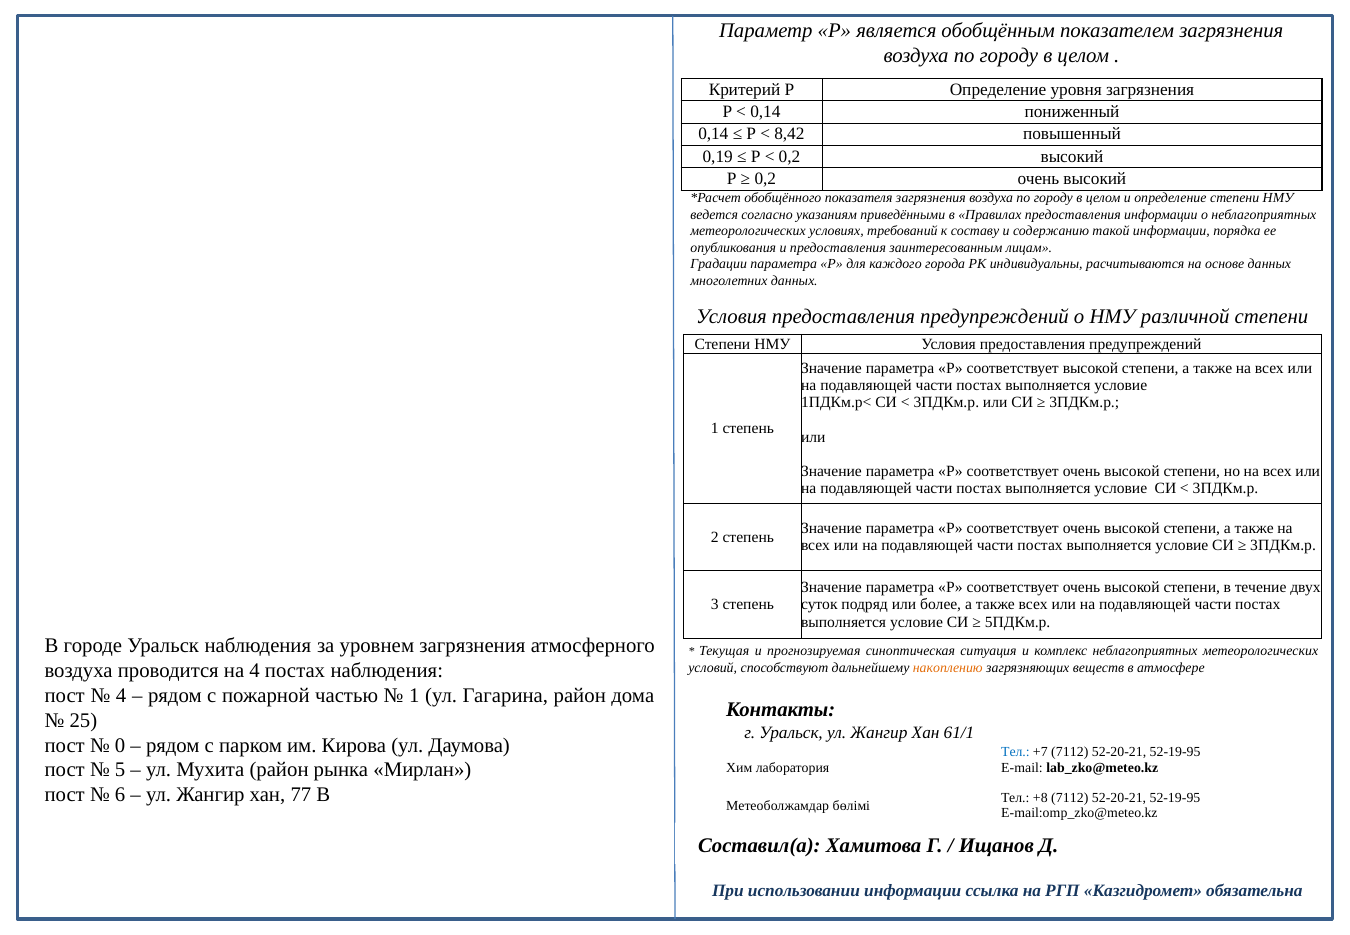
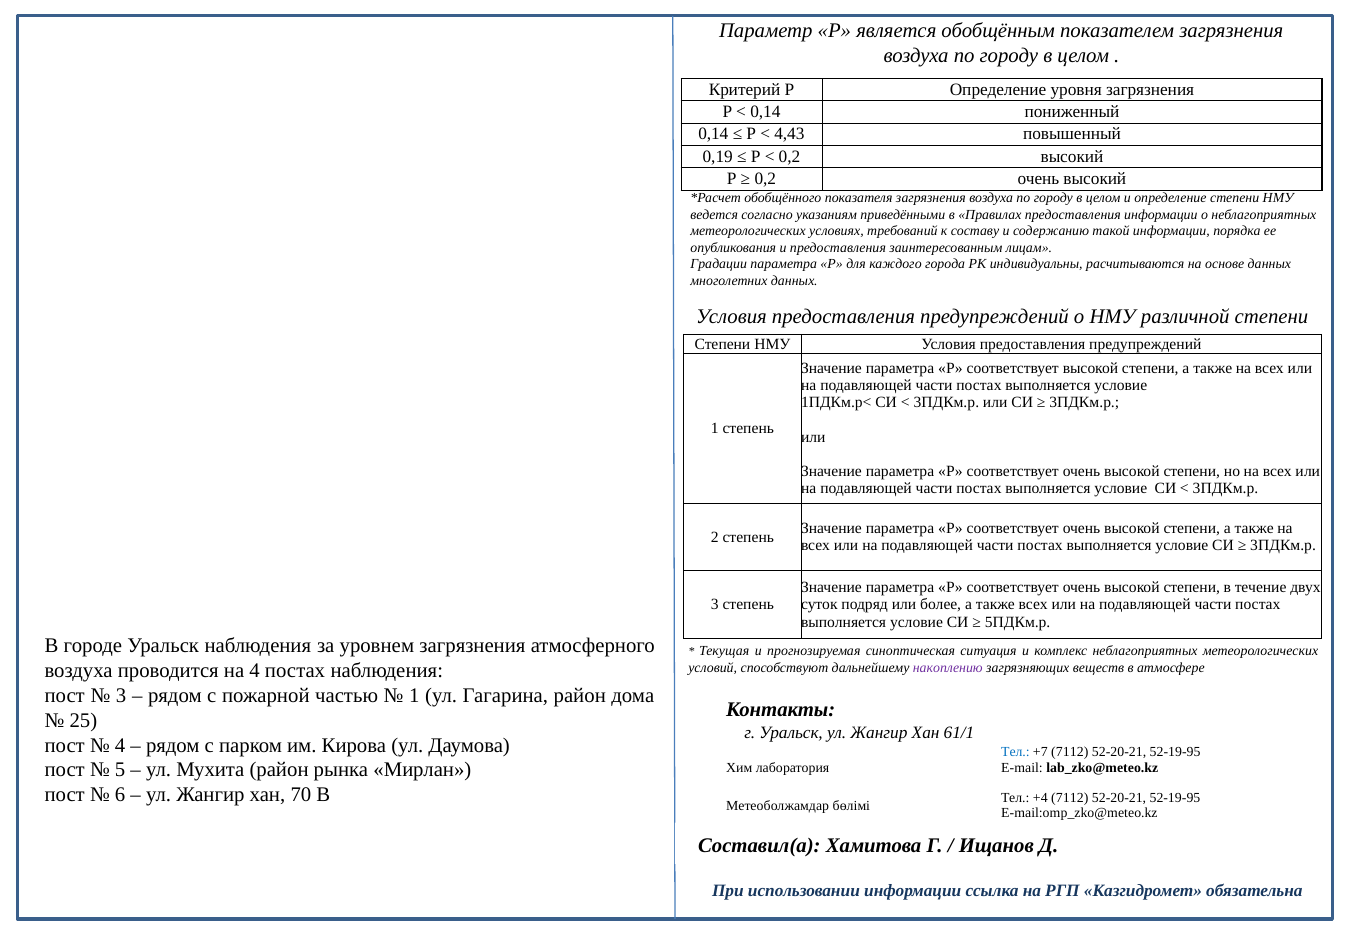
8,42: 8,42 -> 4,43 (789, 134)
накоплению colour: orange -> purple (948, 667)
4: 4 -> 3 (121, 695)
0: 0 -> 4 (120, 745)
77: 77 -> 70 (301, 795)
+8: +8 -> +4 (1040, 797)
